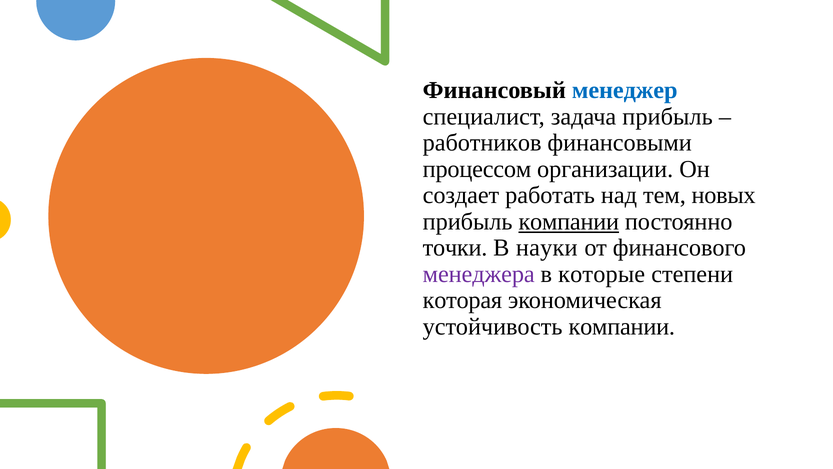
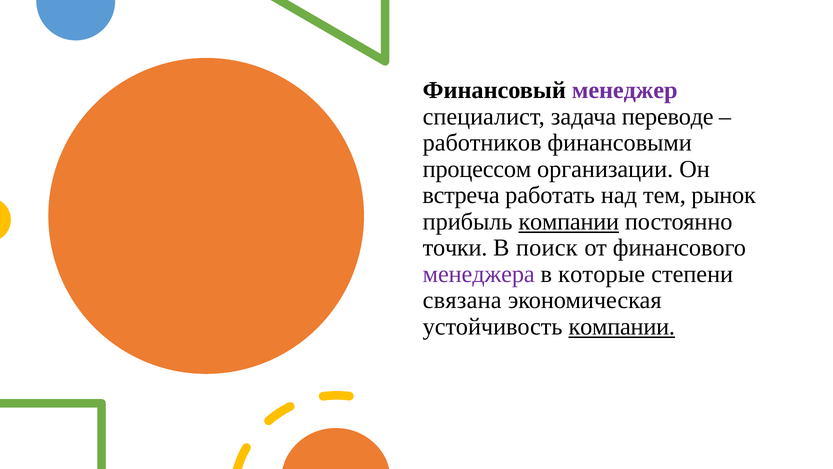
менеджер colour: blue -> purple (625, 90)
задача прибыль: прибыль -> переводе (668, 116)
создает: создает -> встреча (461, 195)
новых: новых -> рынок (724, 195)
науки: науки -> поиск (547, 248)
которая: которая -> связана (462, 300)
компании underline: none -> present (622, 326)
